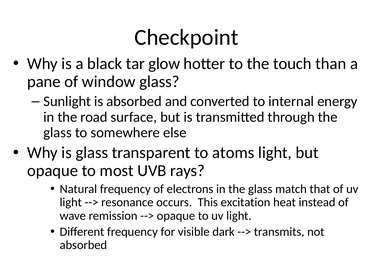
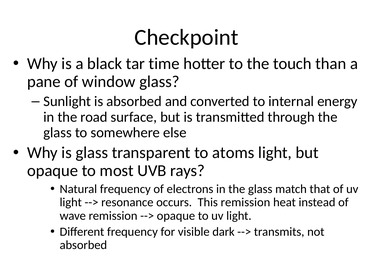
glow: glow -> time (164, 64)
This excitation: excitation -> remission (245, 202)
